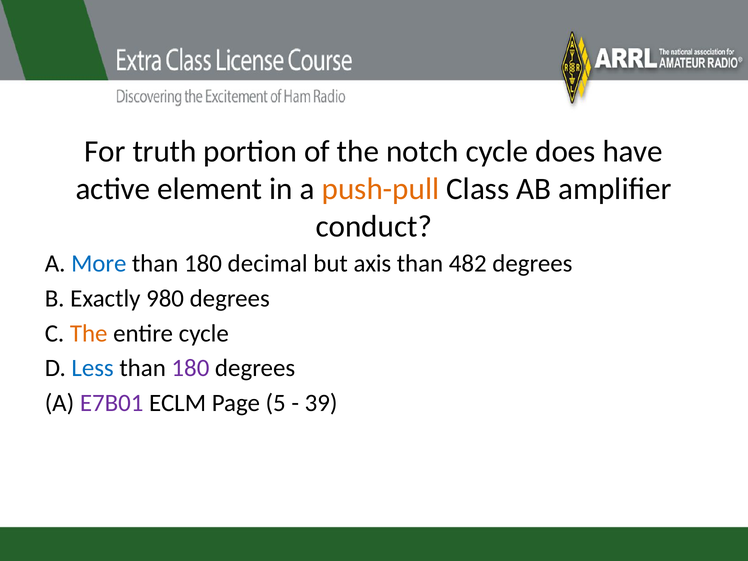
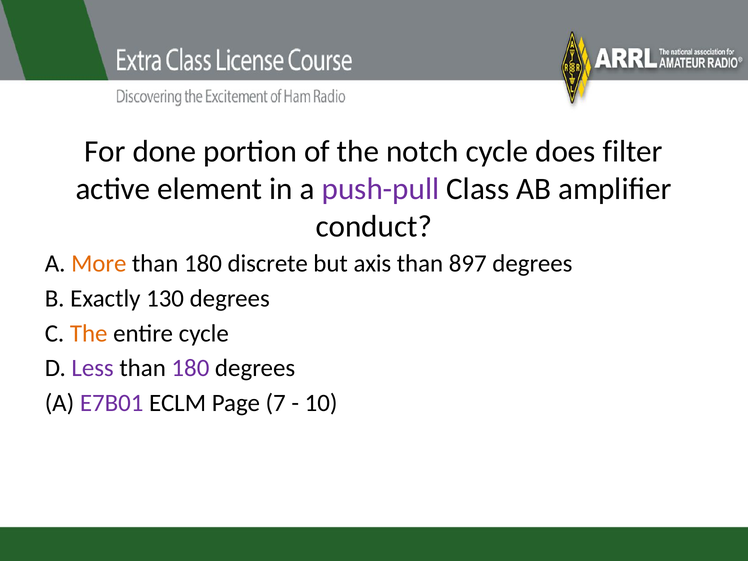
truth: truth -> done (164, 152)
have: have -> filter (633, 152)
push-pull colour: orange -> purple (381, 189)
More colour: blue -> orange (99, 263)
decimal: decimal -> discrete (268, 263)
482: 482 -> 897 (468, 263)
980: 980 -> 130 (165, 298)
Less colour: blue -> purple (93, 368)
5: 5 -> 7 (276, 403)
39: 39 -> 10 (321, 403)
